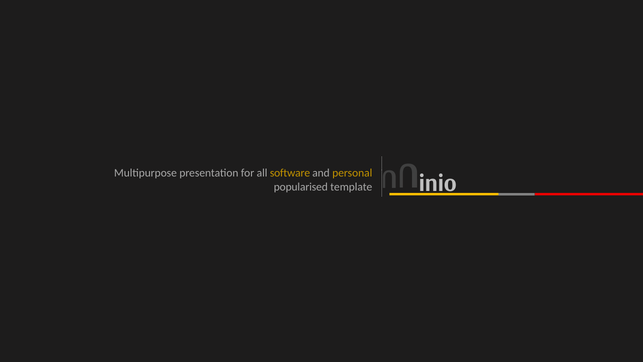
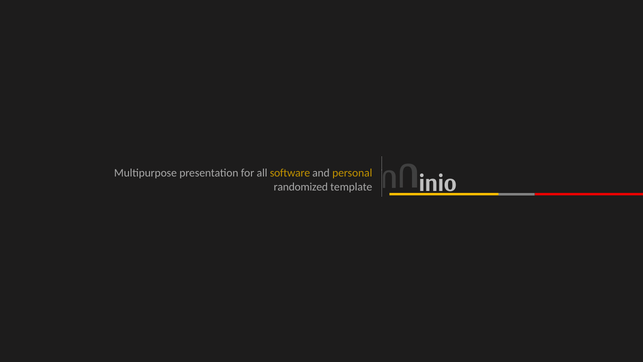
popularised: popularised -> randomized (301, 187)
